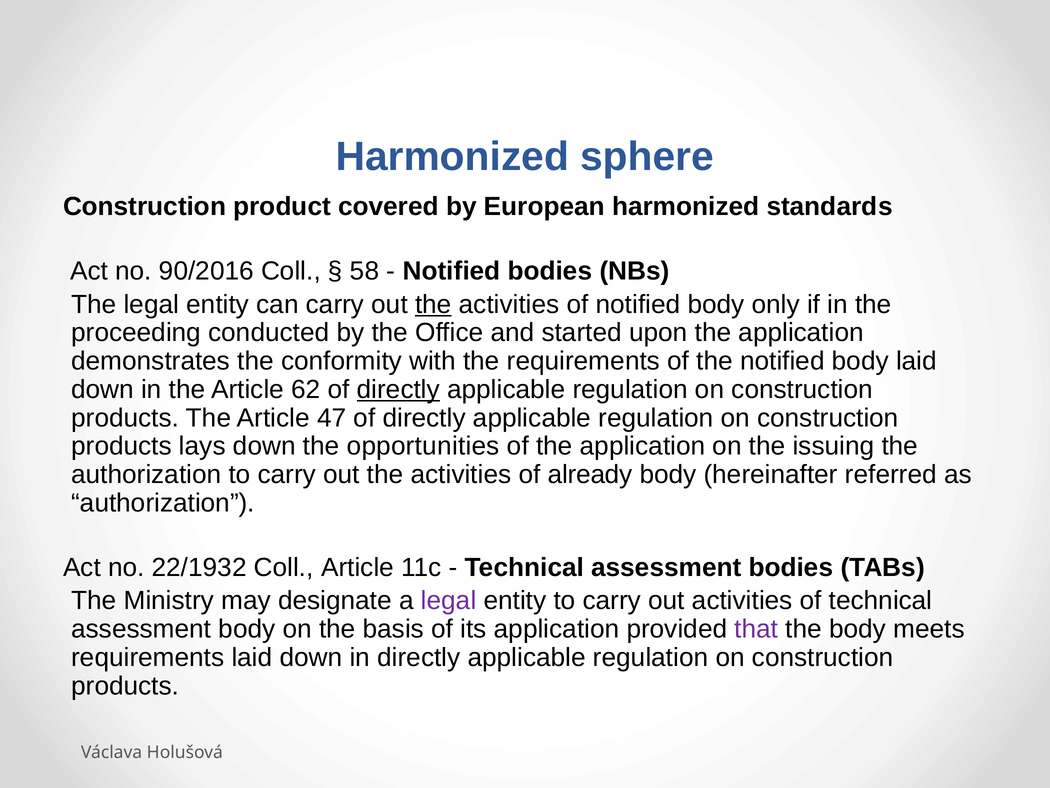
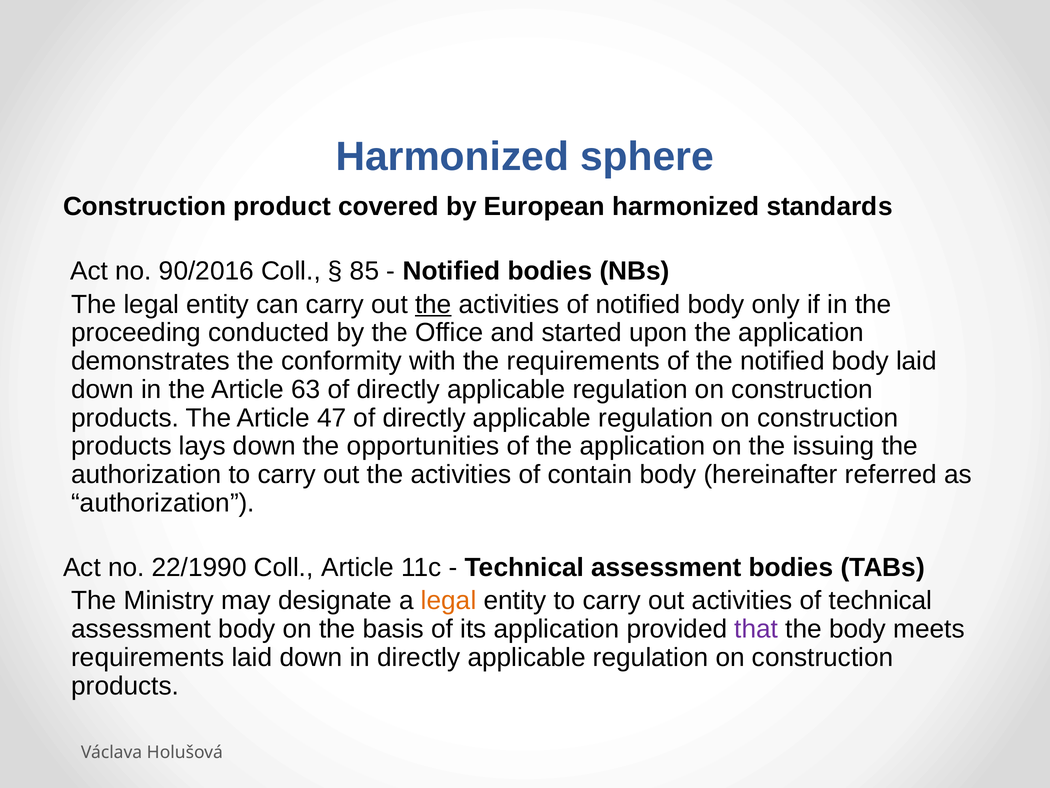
58: 58 -> 85 (365, 271)
62: 62 -> 63 (306, 389)
directly underline: present -> none (398, 389)
already: already -> contain (590, 474)
22/1932: 22/1932 -> 22/1990 (199, 567)
legal colour: purple -> orange (449, 600)
